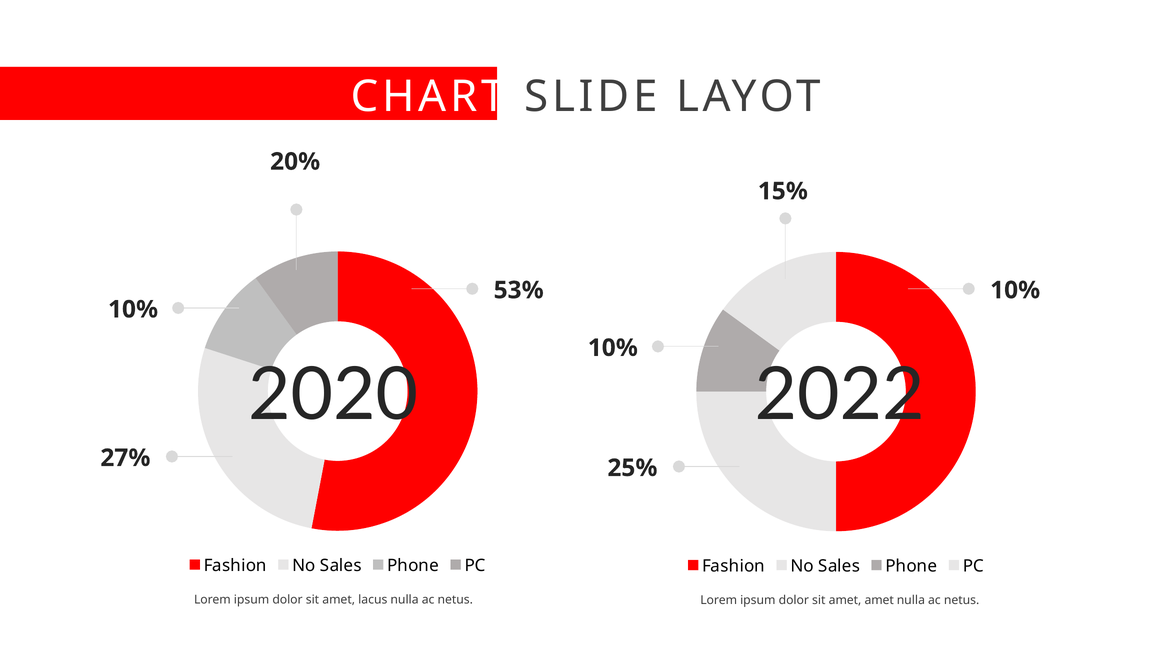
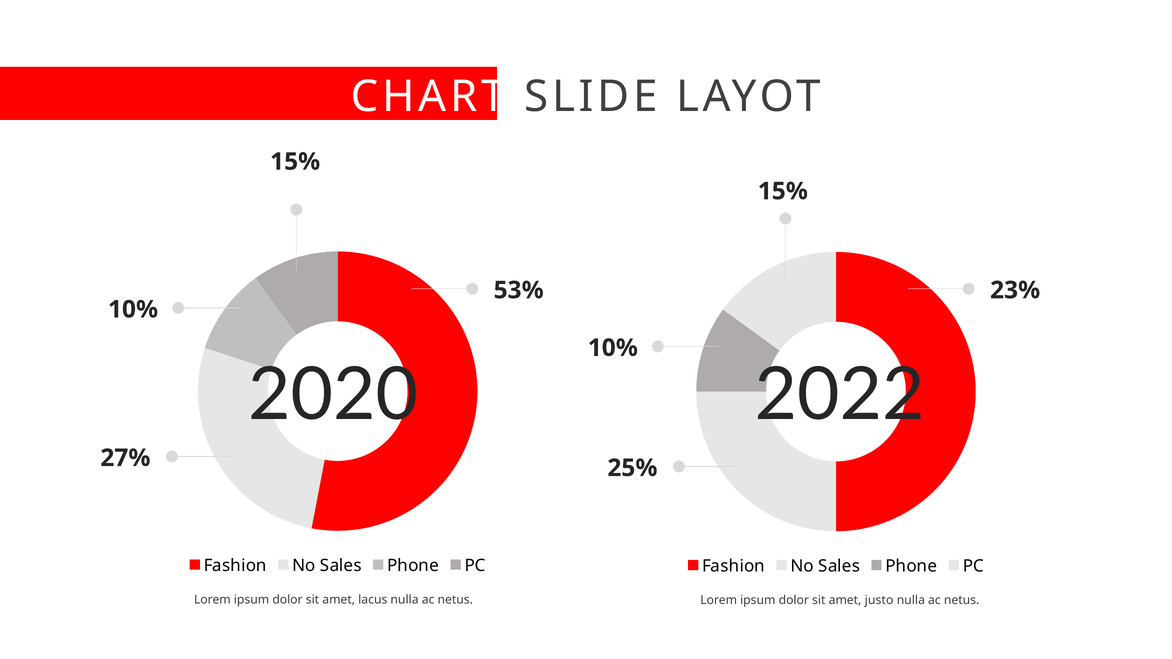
20%: 20% -> 15% (295, 162)
10%: 10% -> 23% (1015, 290)
amet amet: amet -> justo (879, 601)
